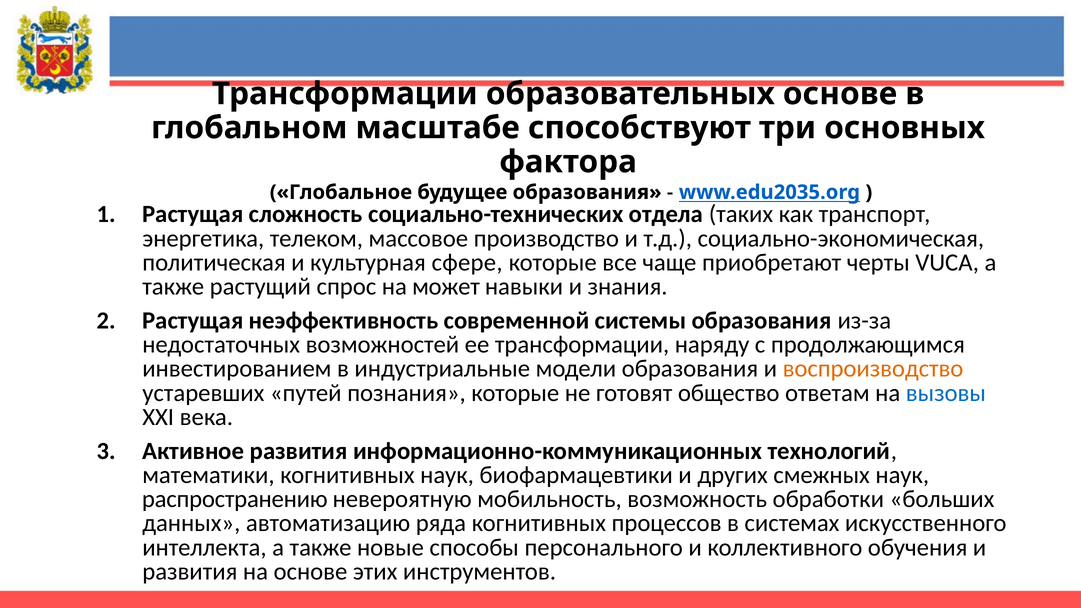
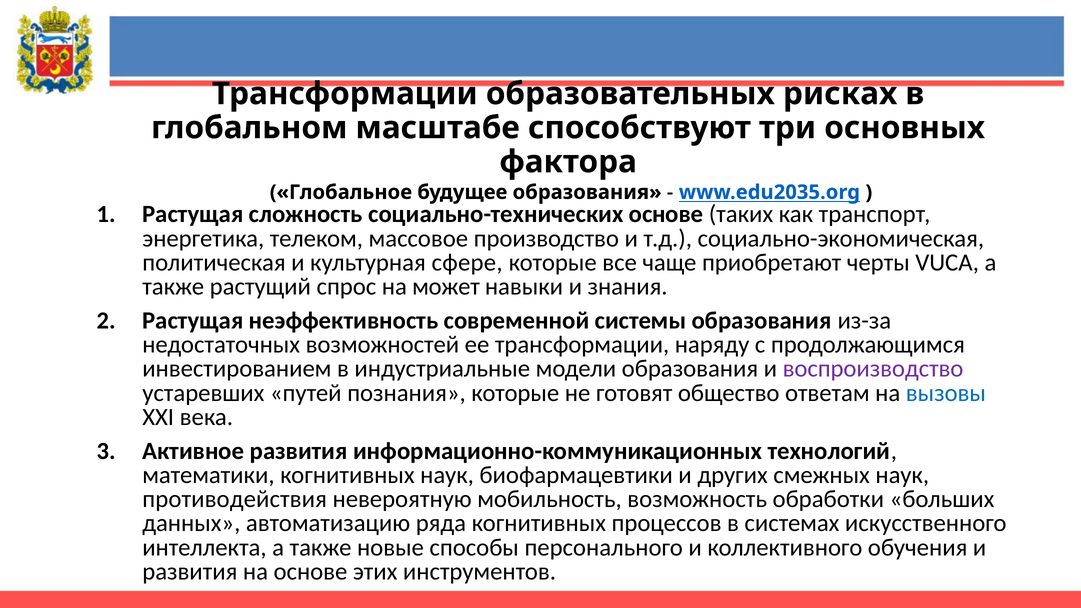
образовательных основе: основе -> рисках (840, 94)
социально-технических отдела: отдела -> основе (666, 214)
воспроизводство colour: orange -> purple (873, 369)
распространению: распространению -> противодействия (235, 499)
